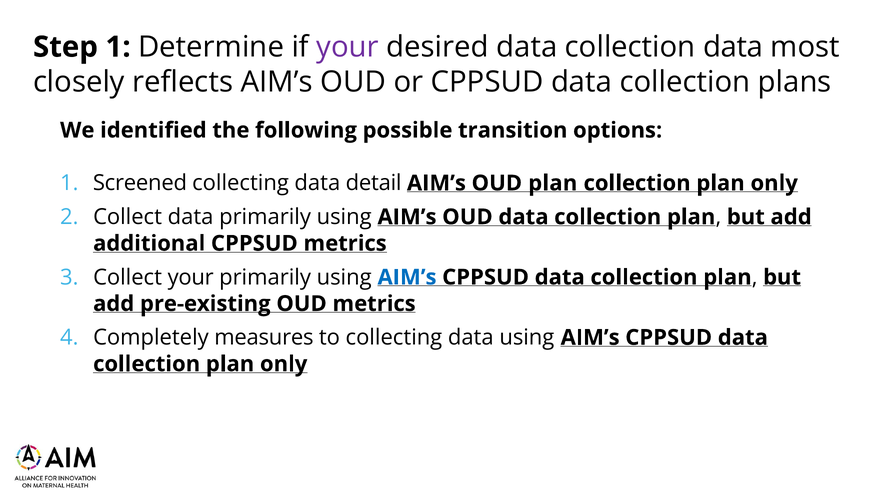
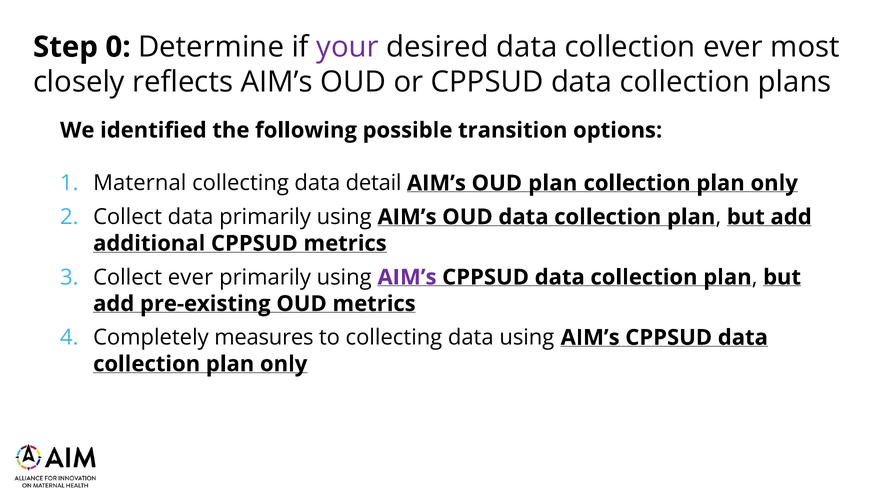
Step 1: 1 -> 0 (118, 47)
collection data: data -> ever (733, 47)
Screened: Screened -> Maternal (140, 183)
Collect your: your -> ever (190, 277)
AIM’s colour: blue -> purple (407, 277)
